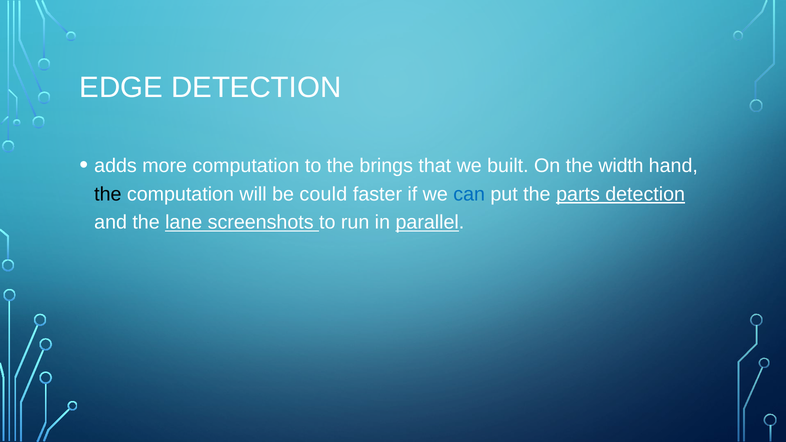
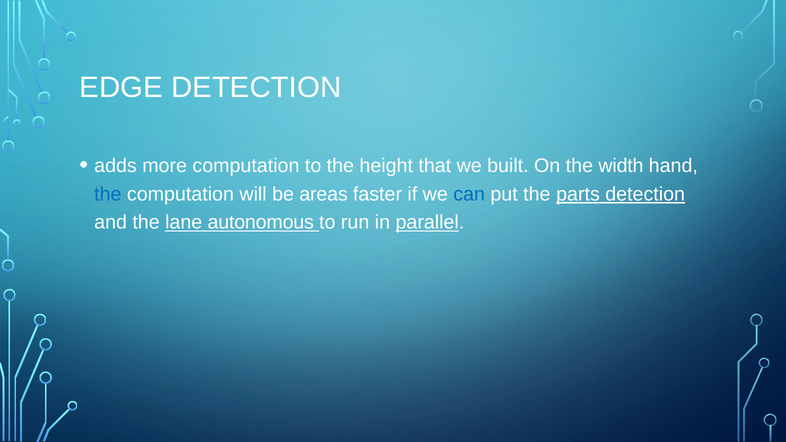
brings: brings -> height (386, 166)
the colour: black -> blue (108, 194)
could: could -> areas (324, 194)
screenshots: screenshots -> autonomous (261, 222)
